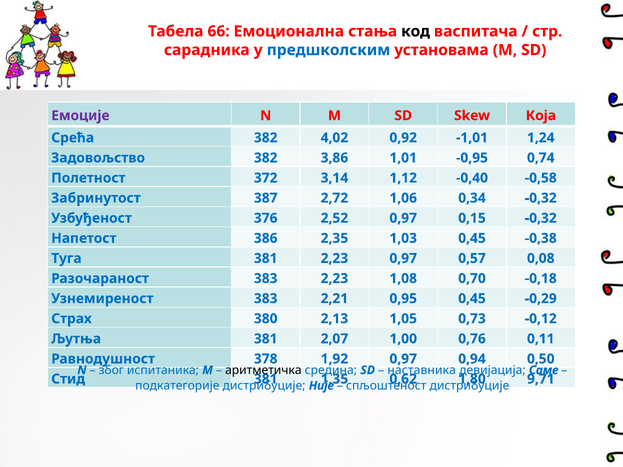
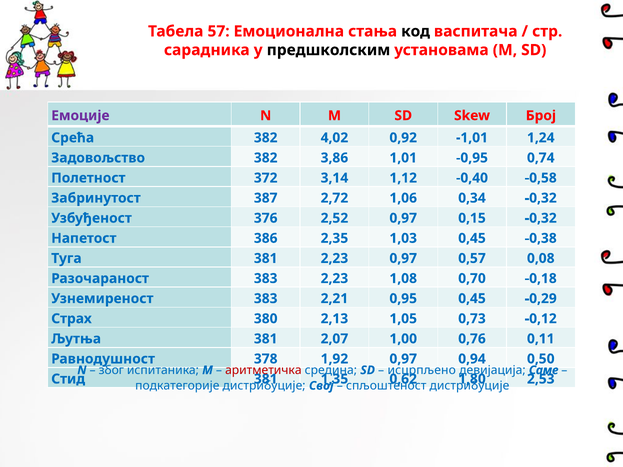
66: 66 -> 57 (219, 31)
предшколским colour: blue -> black (328, 50)
Која: Која -> Број (541, 116)
аритметичка colour: black -> red (263, 370)
наставника: наставника -> исцрпљено (422, 370)
9,71: 9,71 -> 2,53 (541, 379)
Није: Није -> Свој (321, 386)
